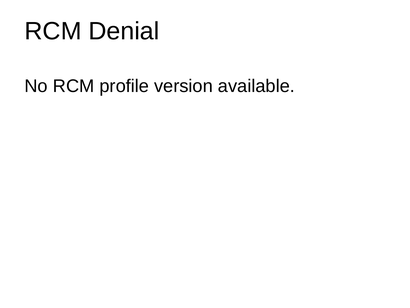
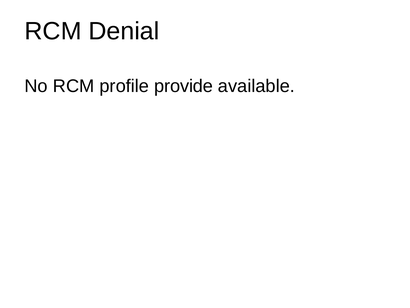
version: version -> provide (184, 86)
